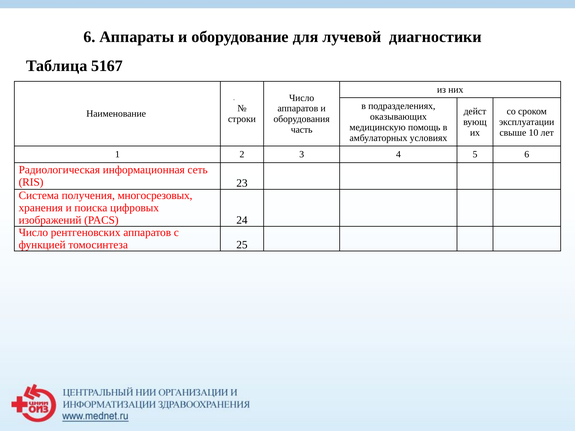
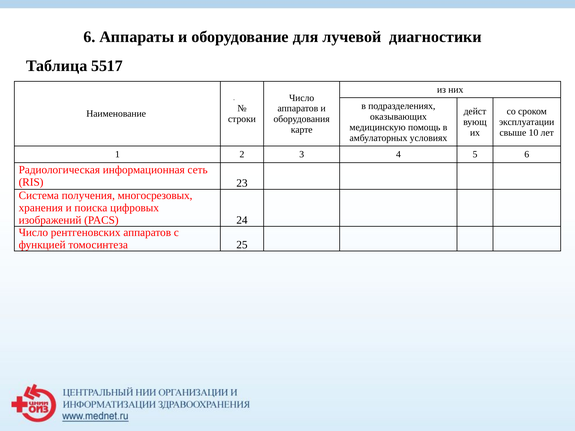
5167: 5167 -> 5517 (107, 66)
часть: часть -> карте (302, 130)
